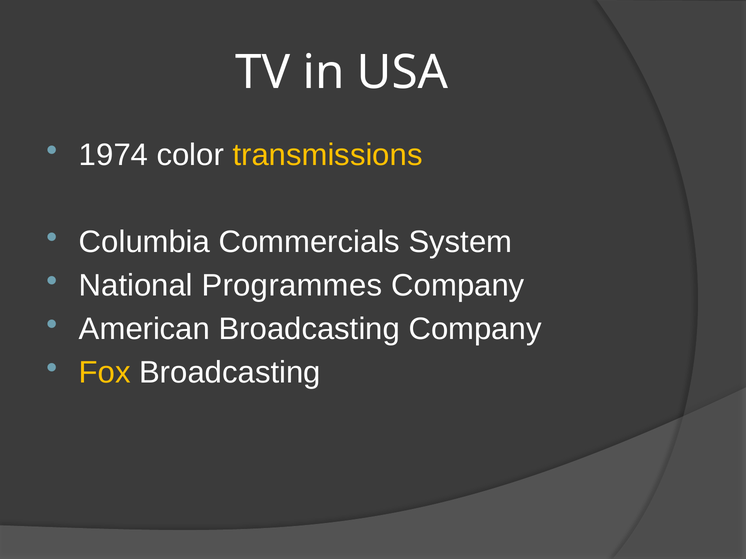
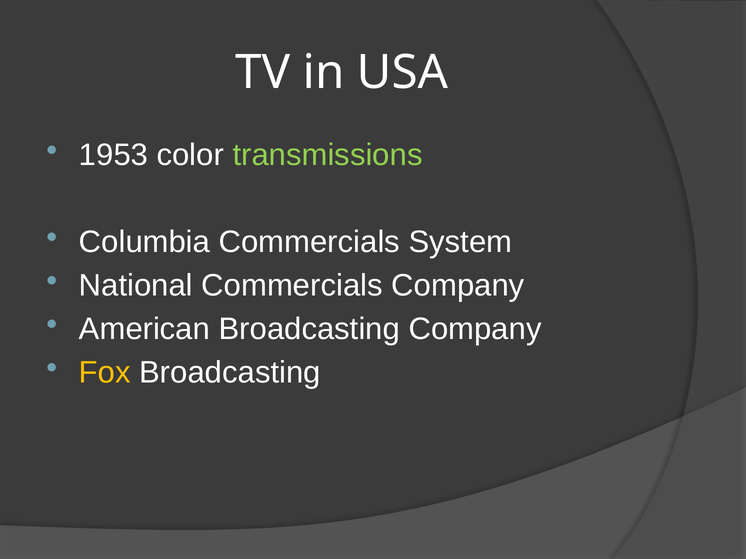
1974: 1974 -> 1953 (114, 155)
transmissions colour: yellow -> light green (328, 155)
National Programmes: Programmes -> Commercials (292, 286)
